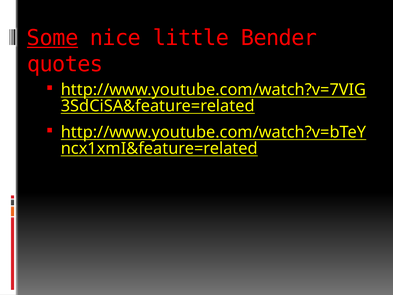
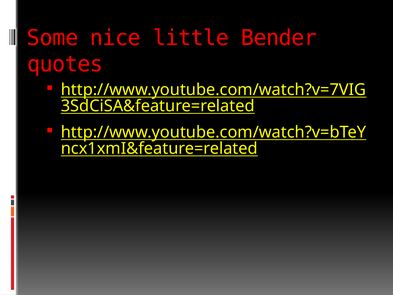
Some underline: present -> none (53, 38)
